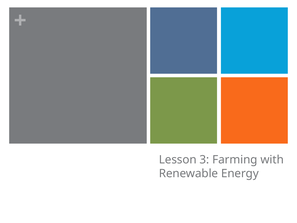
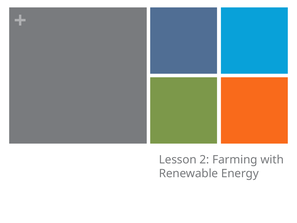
3: 3 -> 2 (204, 159)
